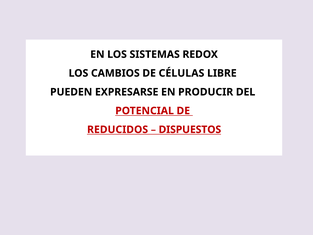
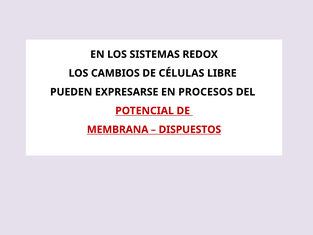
PRODUCIR: PRODUCIR -> PROCESOS (206, 92)
REDUCIDOS: REDUCIDOS -> MEMBRANA (118, 129)
